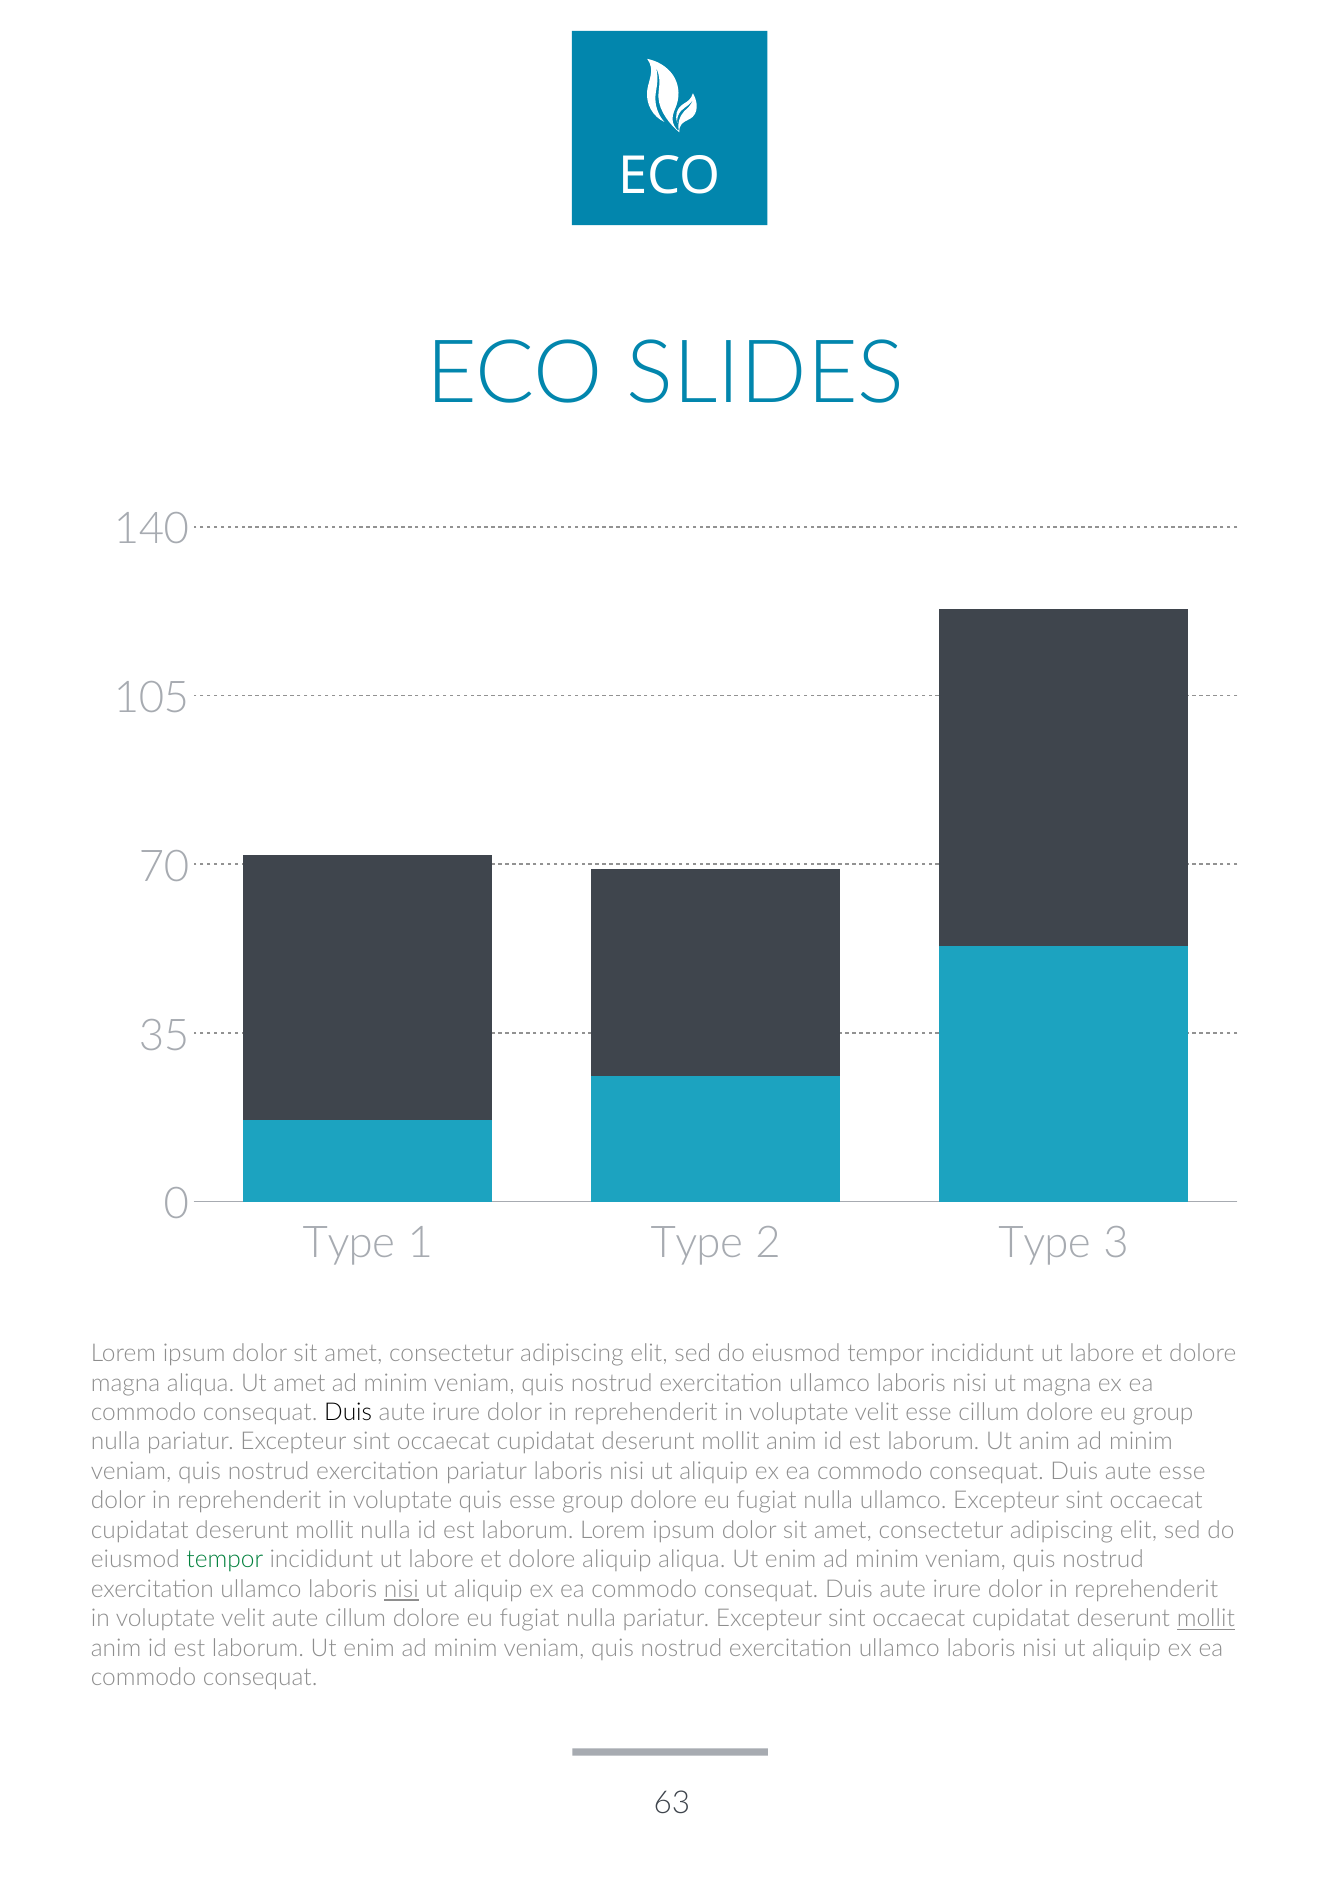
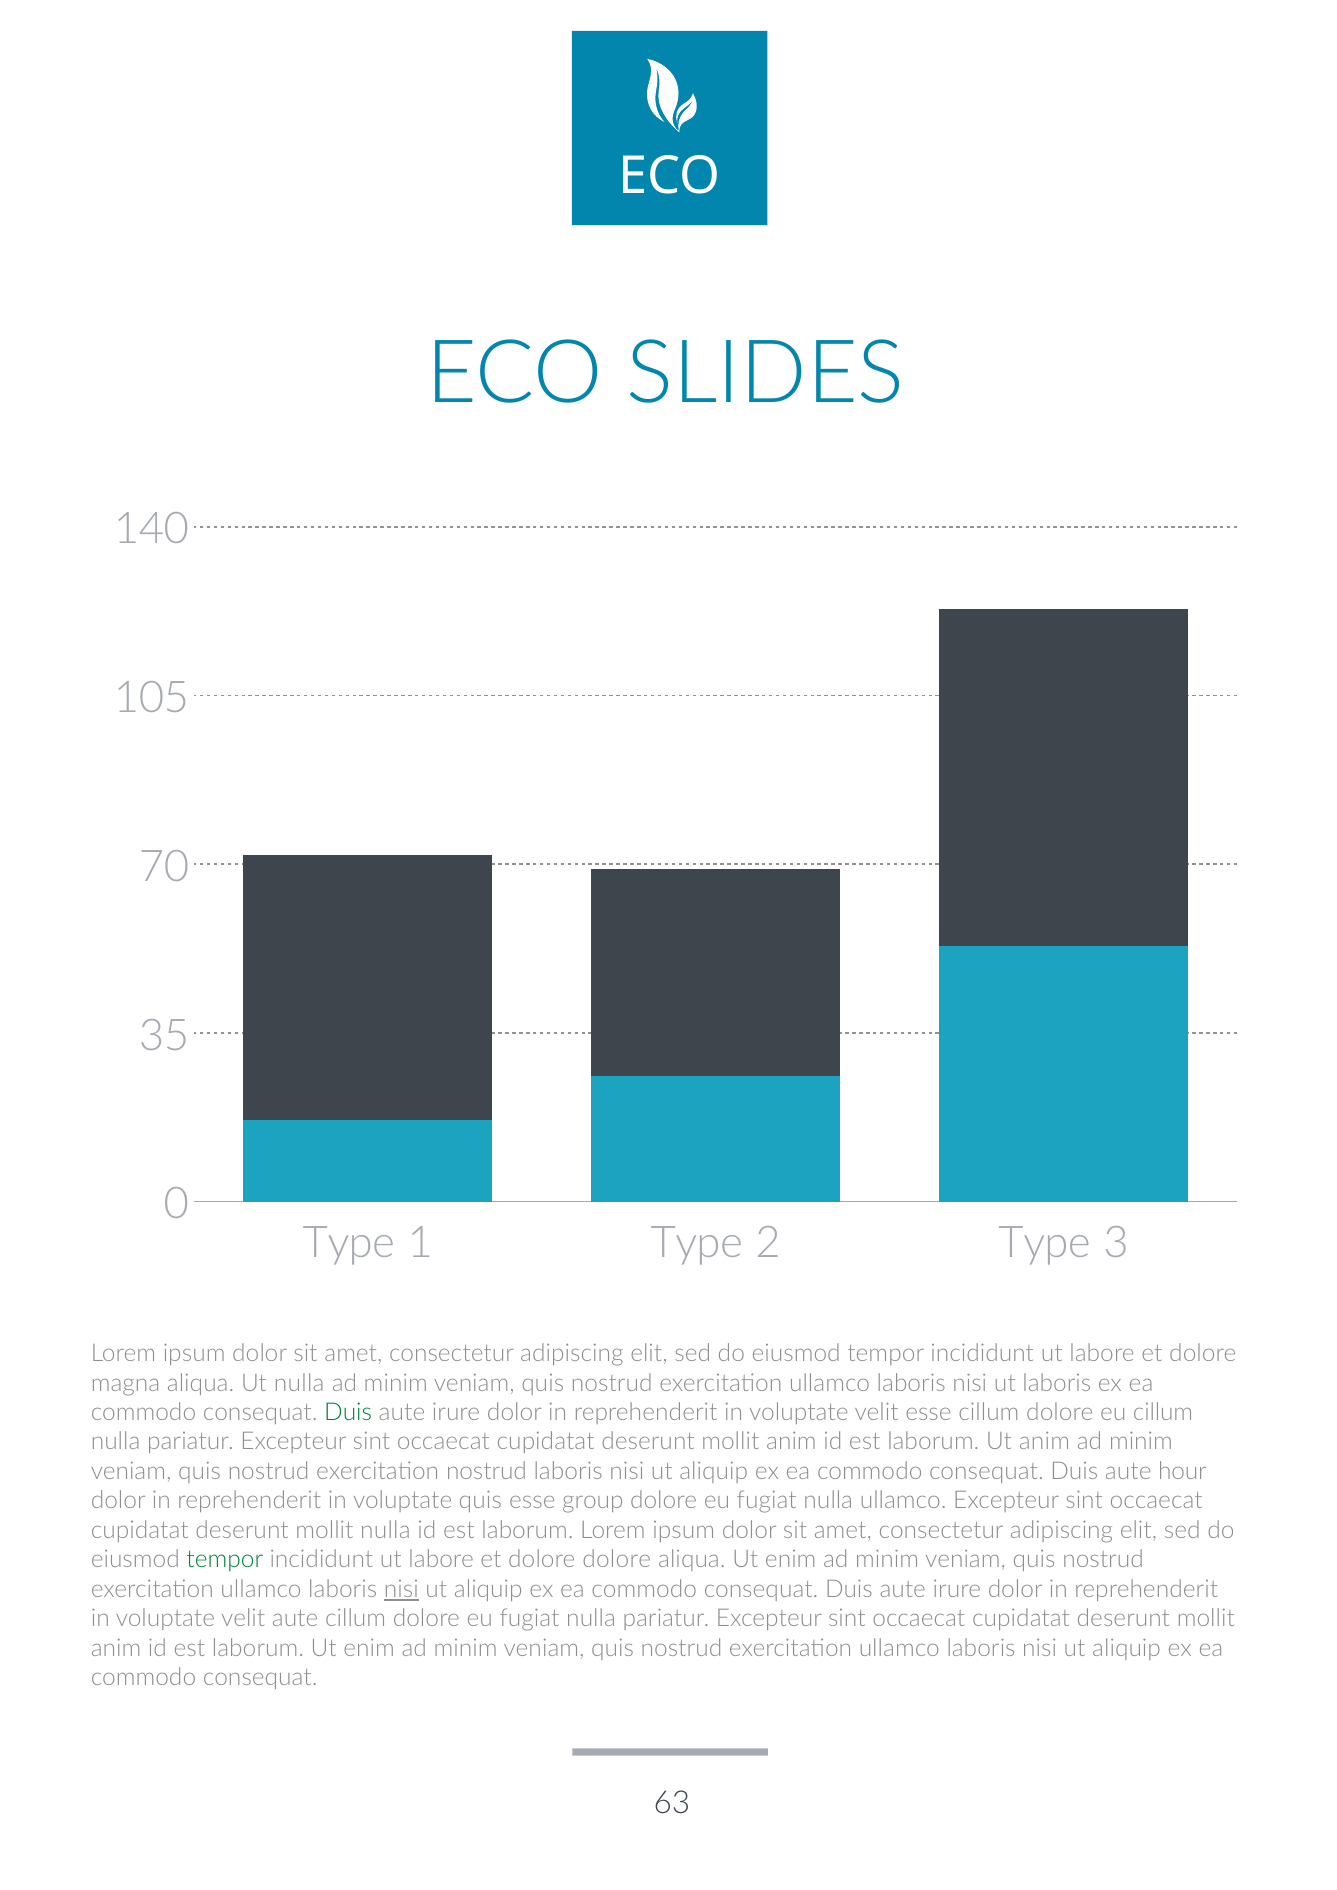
Ut amet: amet -> nulla (299, 1383)
ut magna: magna -> laboris (1057, 1383)
Duis colour: black -> green (348, 1412)
eu group: group -> cillum (1163, 1412)
exercitation pariatur: pariatur -> nostrud (486, 1471)
aute esse: esse -> hour (1182, 1471)
dolore aliquip: aliquip -> dolore (617, 1560)
mollit underline: present -> none (1206, 1619)
